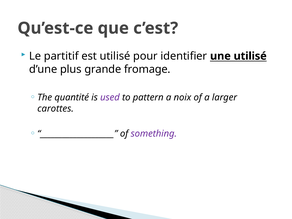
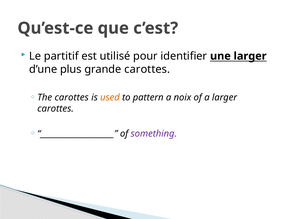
une utilisé: utilisé -> larger (250, 56)
grande fromage: fromage -> carottes (147, 69)
The quantité: quantité -> carottes (72, 97)
used colour: purple -> orange (110, 97)
